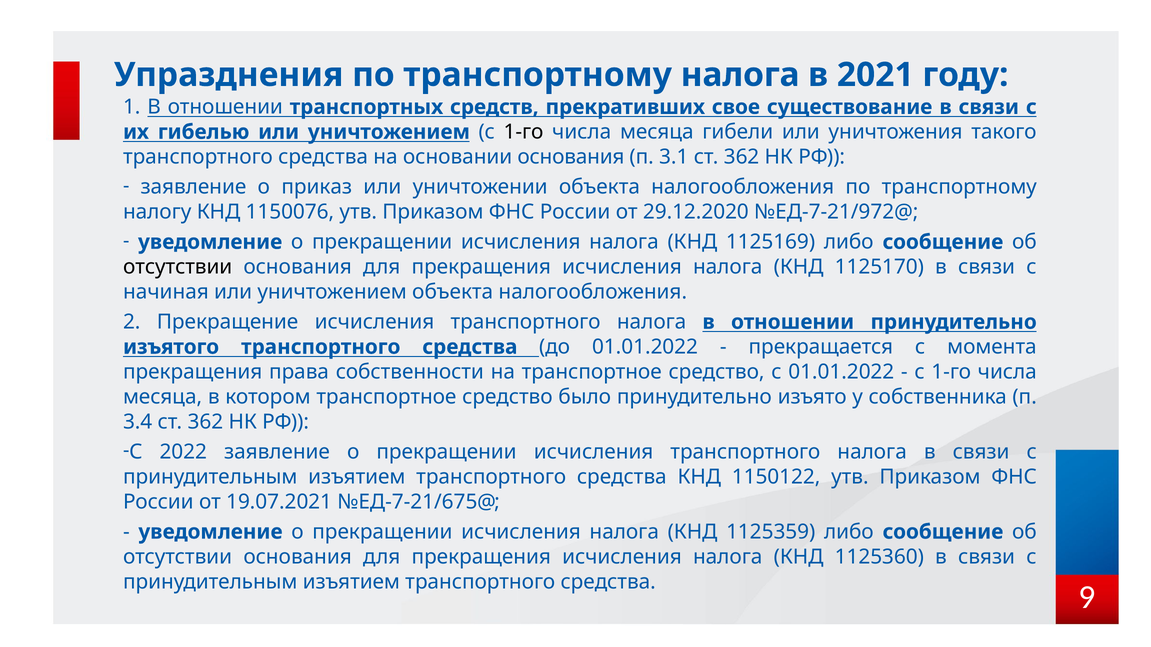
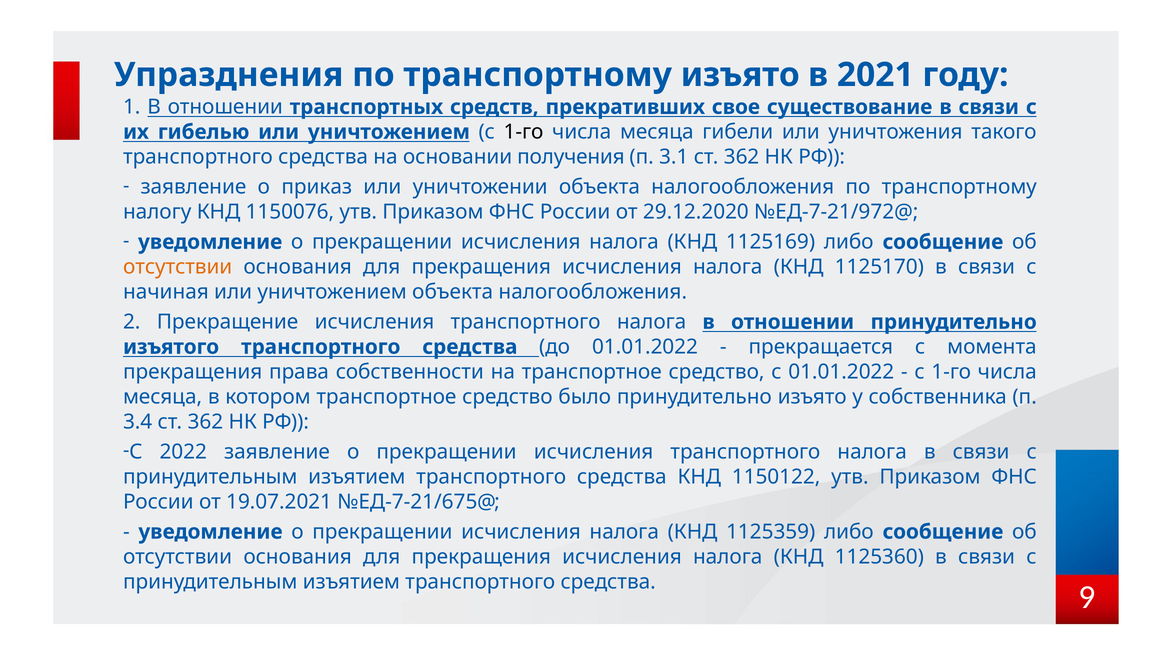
транспортному налога: налога -> изъято (740, 75)
основании основания: основания -> получения (571, 157)
отсутствии colour: black -> orange (178, 267)
